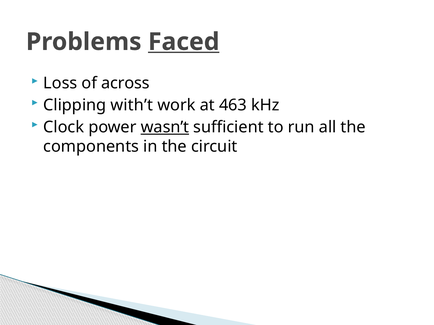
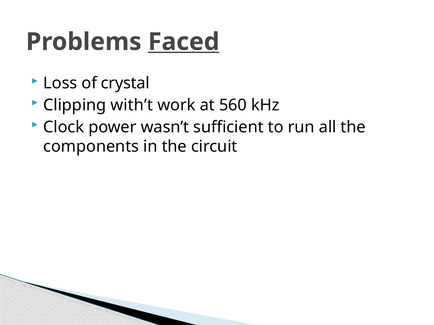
across: across -> crystal (125, 83)
463: 463 -> 560 (233, 105)
wasn’t underline: present -> none (165, 127)
